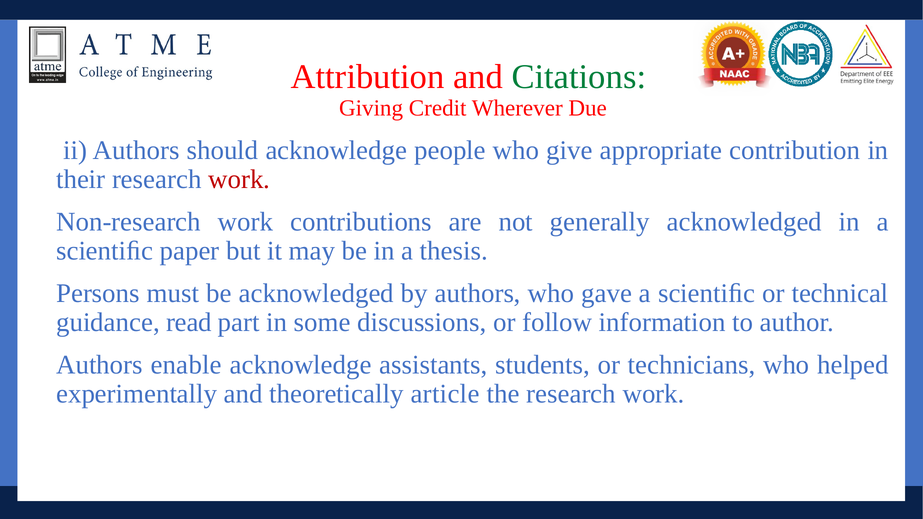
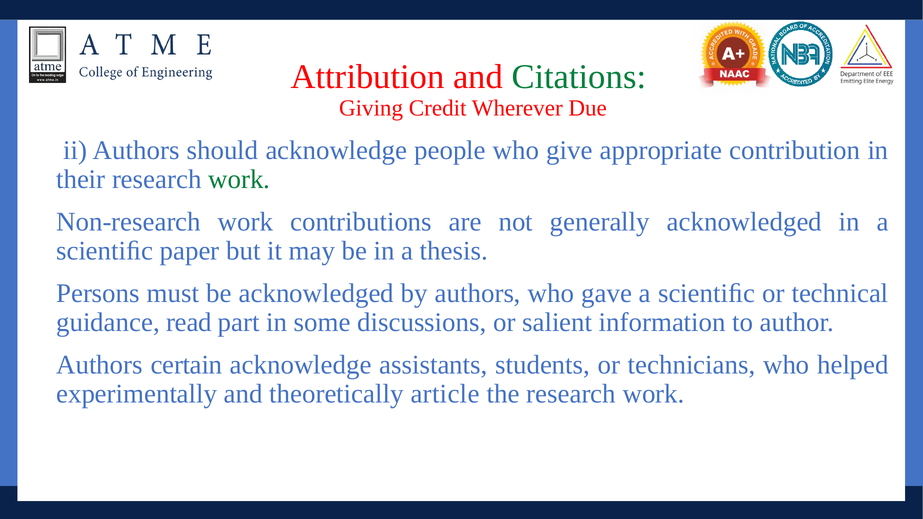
work colour: red -> green (239, 179)
follow: follow -> salient (557, 323)
enable: enable -> certain (186, 365)
